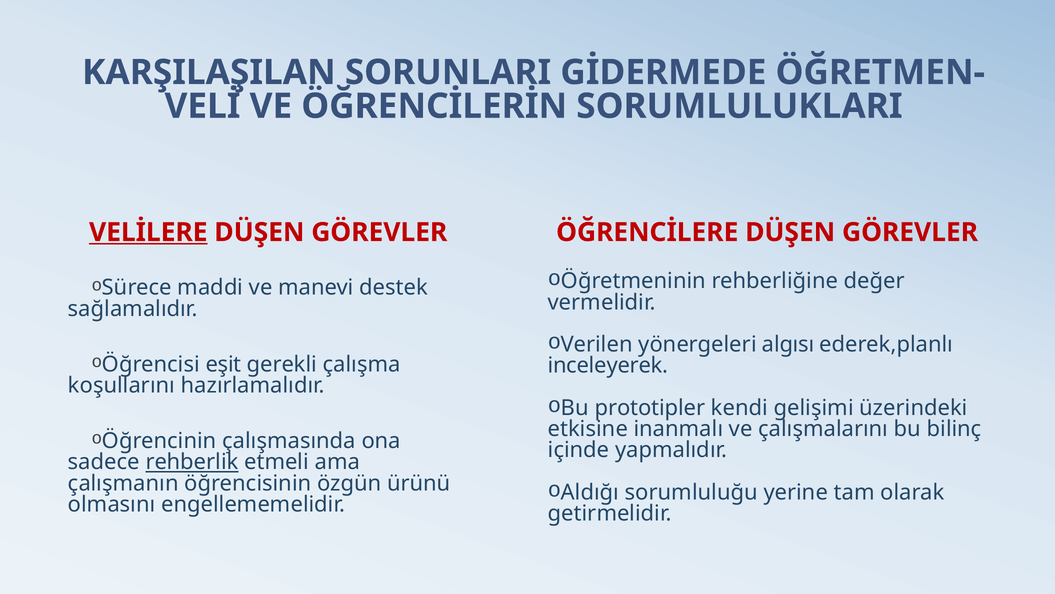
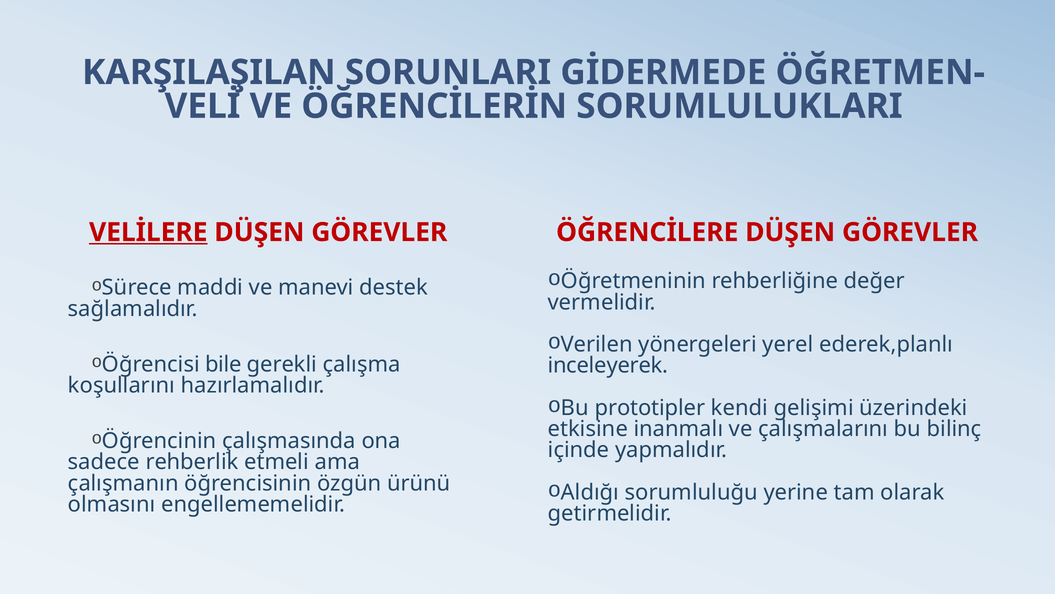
algısı: algısı -> yerel (788, 344)
eşit: eşit -> bile (223, 364)
rehberlik underline: present -> none (192, 462)
